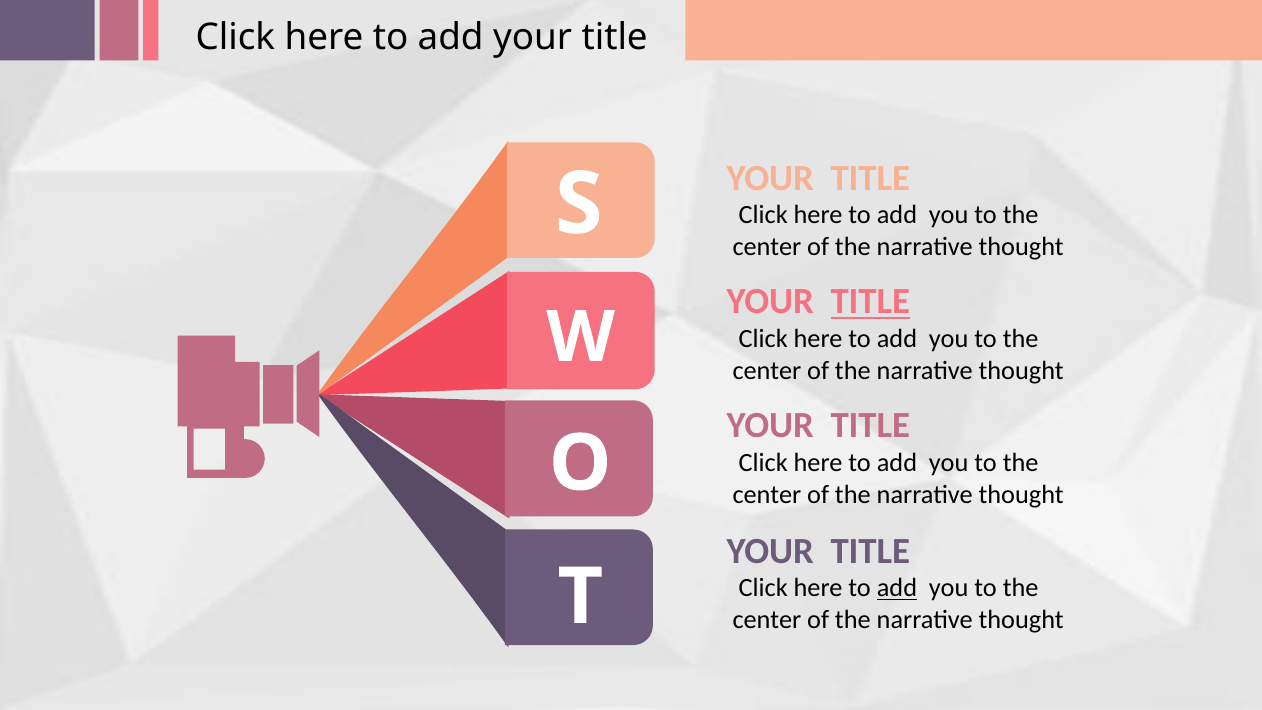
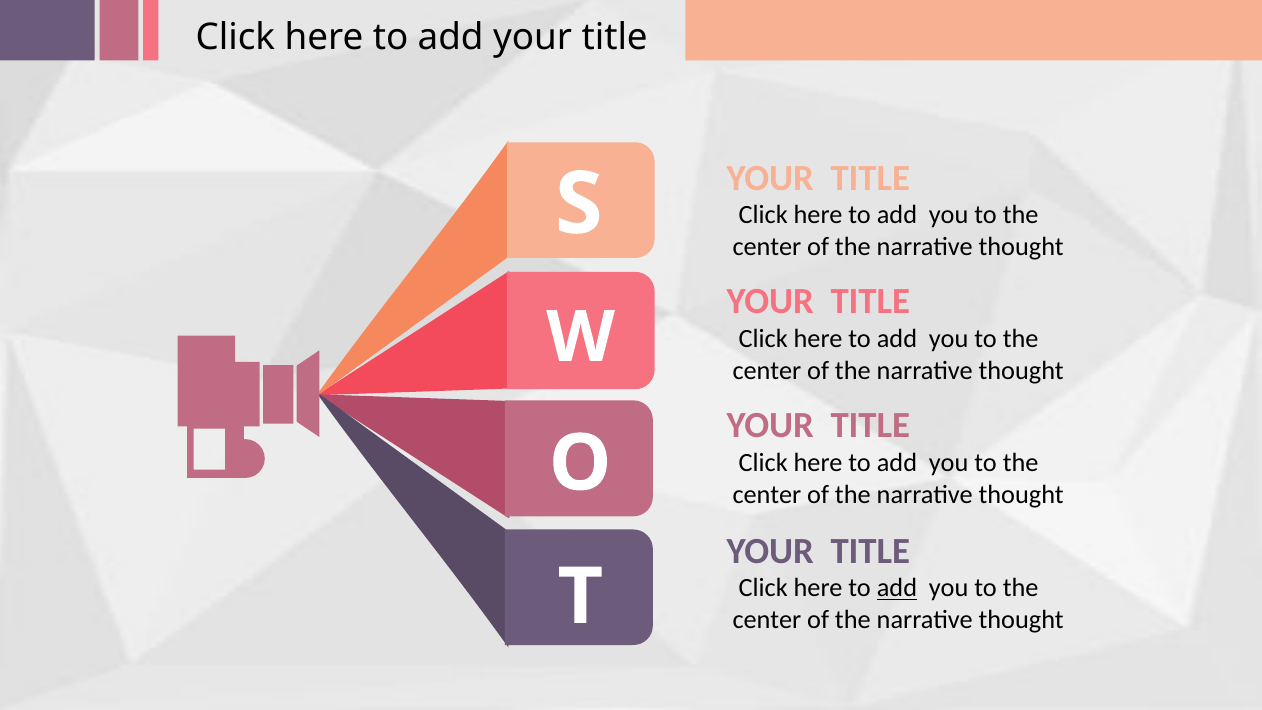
TITLE underline: present -> none (870, 302)
